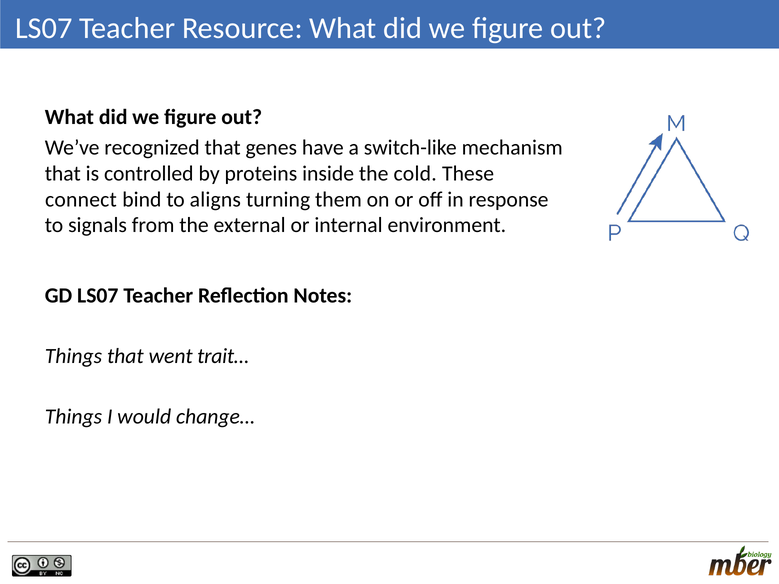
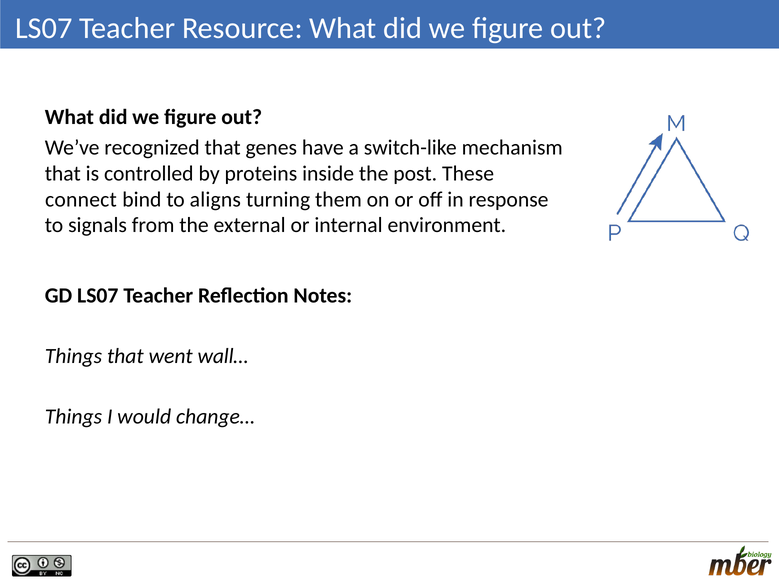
cold: cold -> post (415, 173)
trait…: trait… -> wall… (223, 356)
